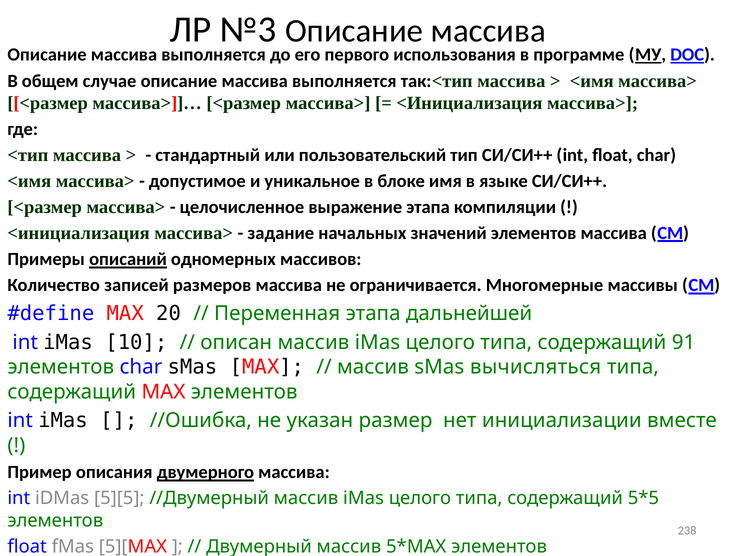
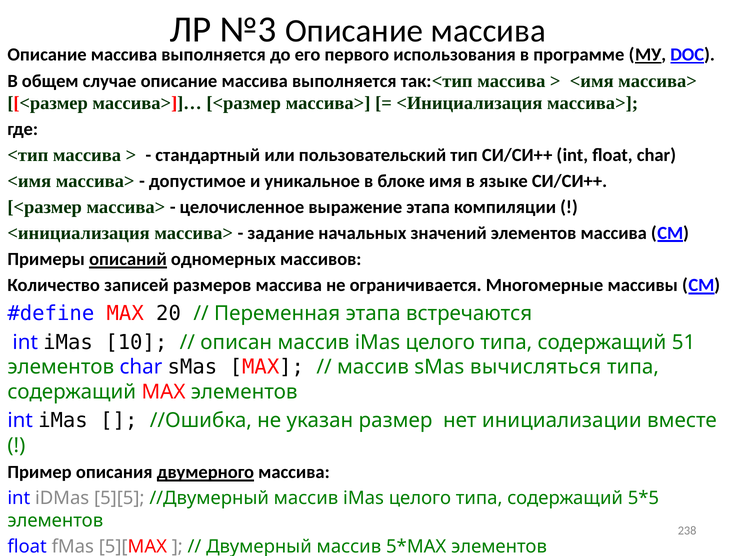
дальнейшей: дальнейшей -> встречаются (469, 313)
91: 91 -> 51 (684, 342)
